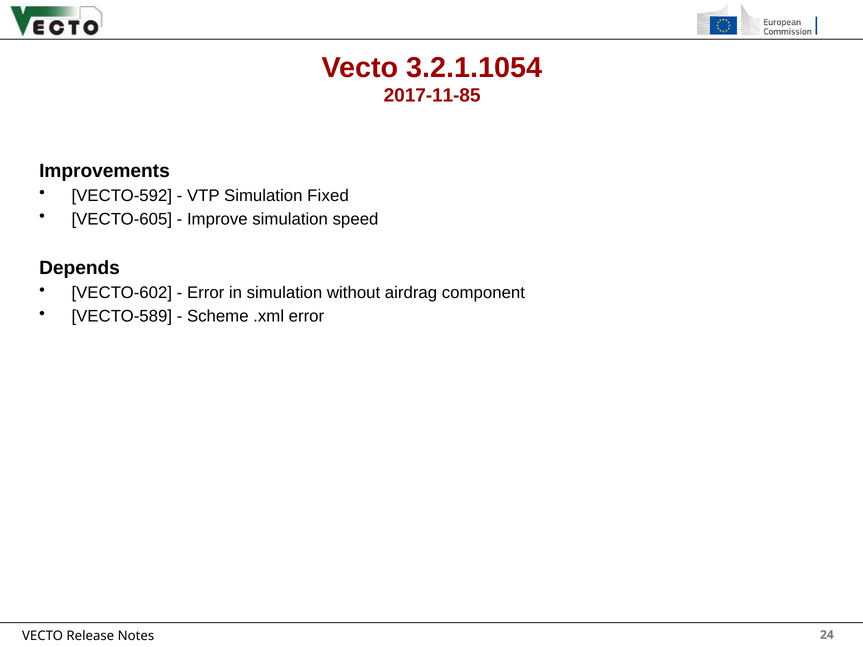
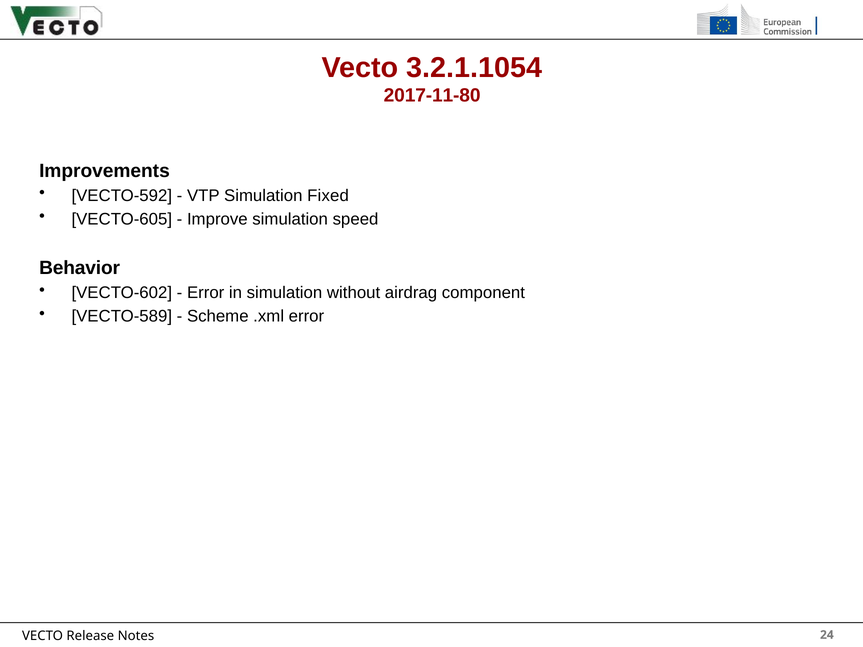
2017-11-85: 2017-11-85 -> 2017-11-80 (432, 96)
Depends: Depends -> Behavior (80, 268)
